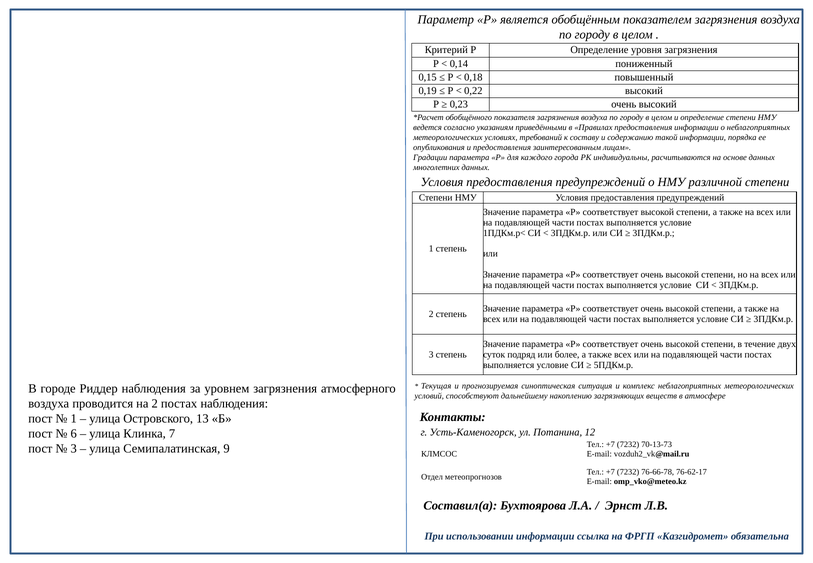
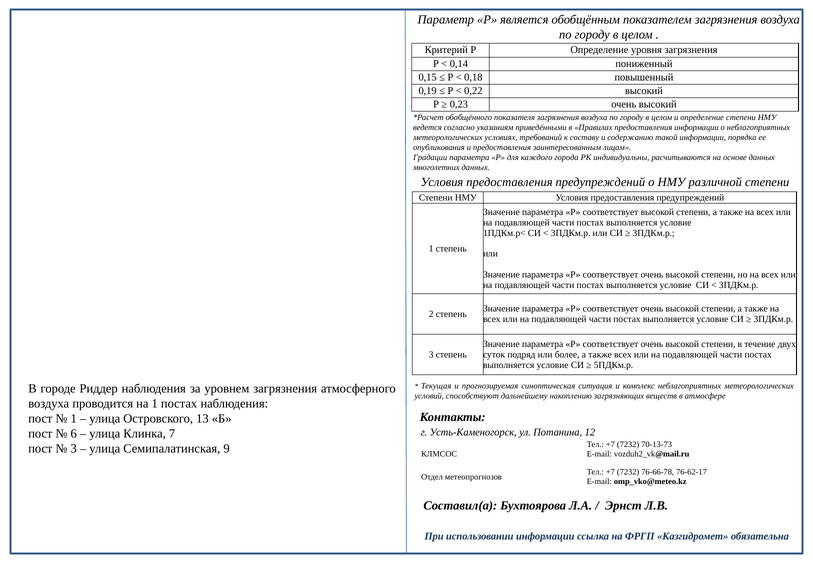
на 2: 2 -> 1 (155, 404)
